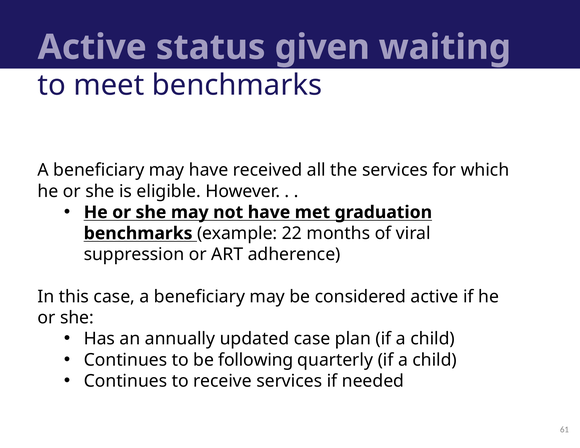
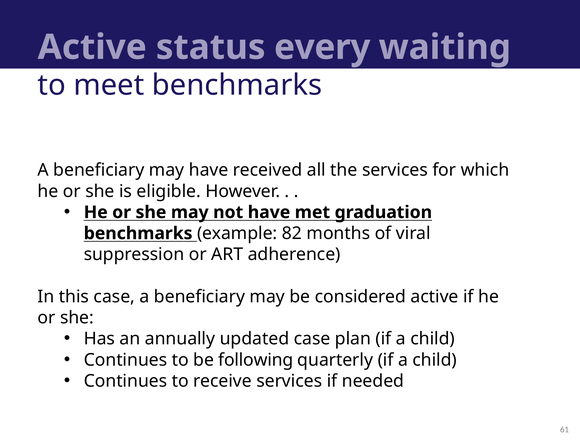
given: given -> every (322, 47)
22: 22 -> 82 (292, 233)
